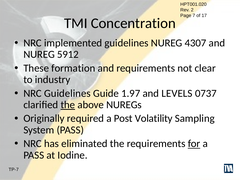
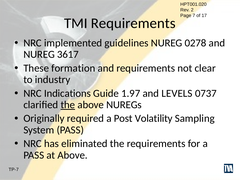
TMI Concentration: Concentration -> Requirements (133, 23)
4307: 4307 -> 0278 (196, 43)
5912: 5912 -> 3617 (68, 54)
NRC Guidelines: Guidelines -> Indications (67, 93)
for underline: present -> none (194, 144)
at Iodine: Iodine -> Above (73, 155)
